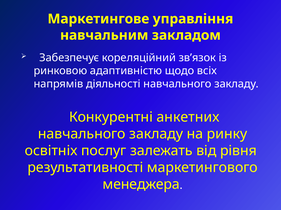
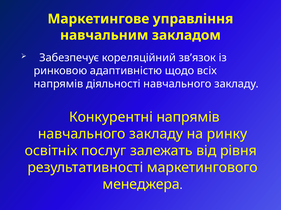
Конкурентні анкетних: анкетних -> напрямів (188, 117)
